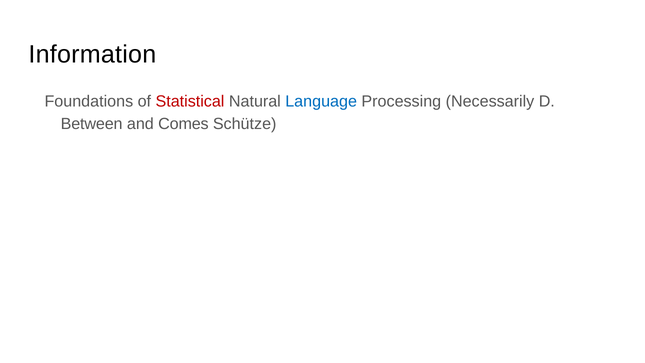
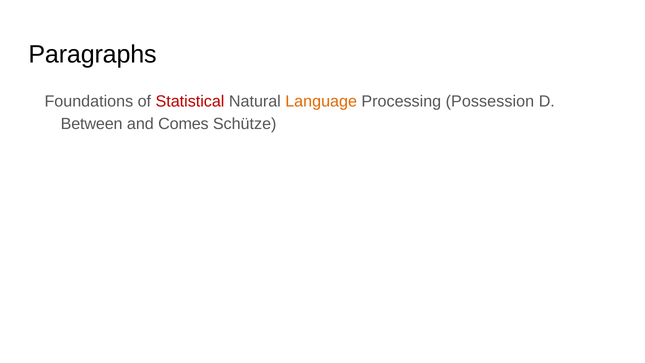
Information: Information -> Paragraphs (93, 55)
Language colour: blue -> orange (321, 101)
Necessarily: Necessarily -> Possession (490, 101)
